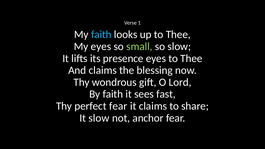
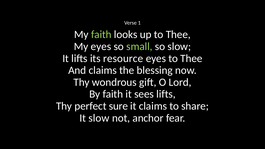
faith colour: light blue -> light green (101, 35)
presence: presence -> resource (123, 58)
sees fast: fast -> lifts (166, 94)
perfect fear: fear -> sure (118, 106)
